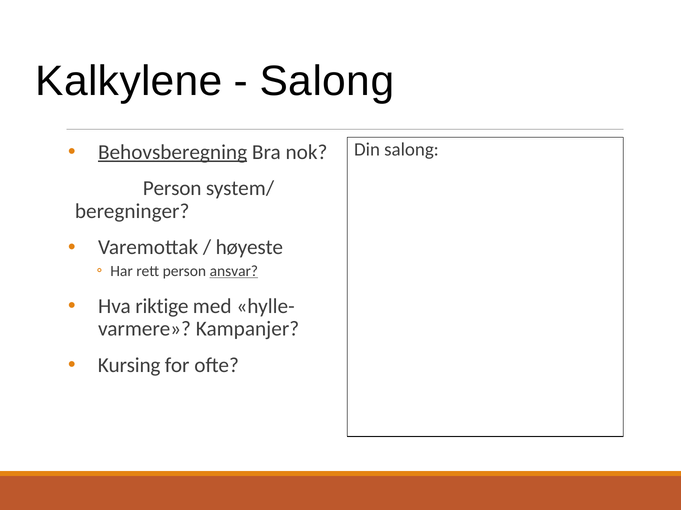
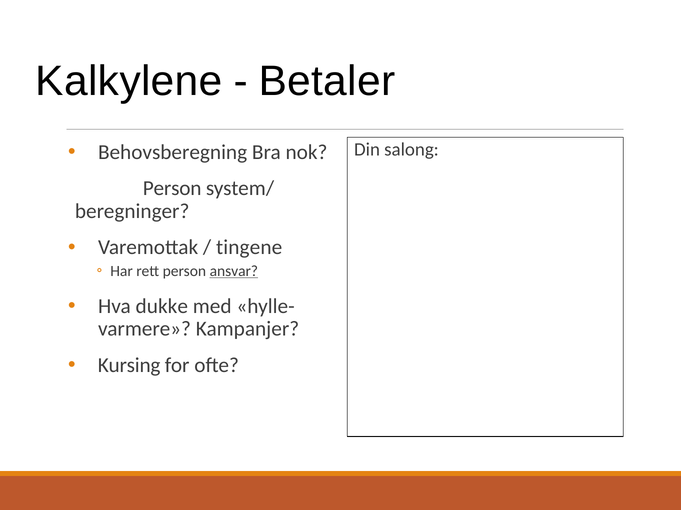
Salong: Salong -> Betaler (327, 82)
Behovsberegning underline: present -> none (173, 152)
høyeste: høyeste -> tingene (249, 248)
riktige: riktige -> dukke (162, 306)
